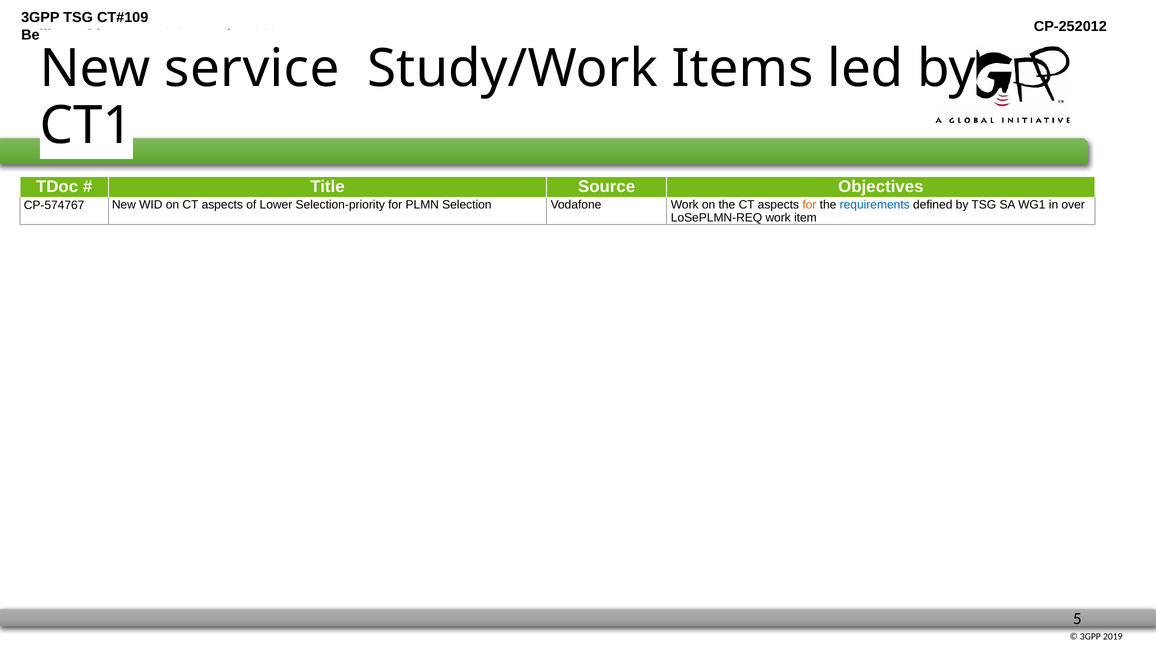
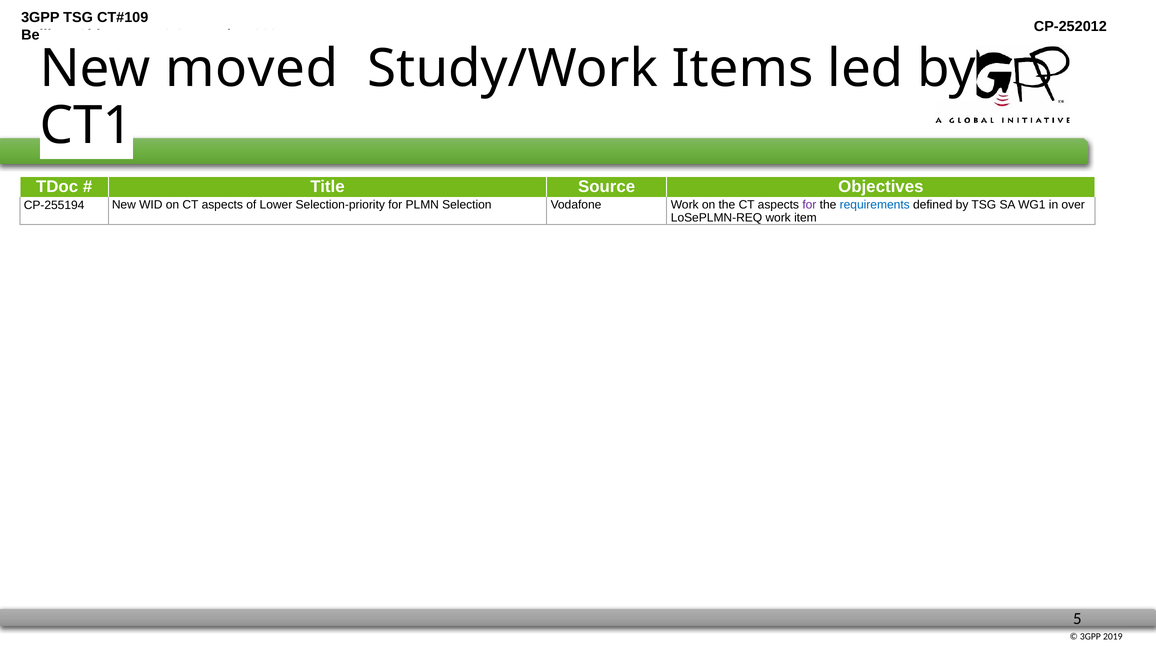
service: service -> moved (252, 69)
CP-574767: CP-574767 -> CP-255194 (54, 205)
for colour: orange -> purple (809, 204)
